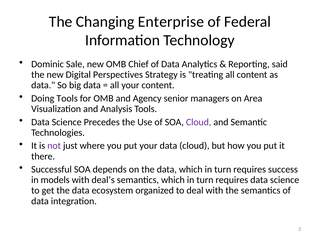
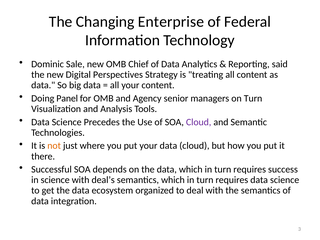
Doing Tools: Tools -> Panel (67, 98)
on Area: Area -> Turn (253, 98)
not colour: purple -> orange (54, 146)
in models: models -> science (55, 180)
